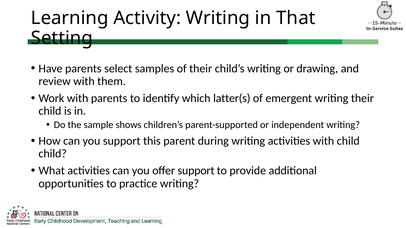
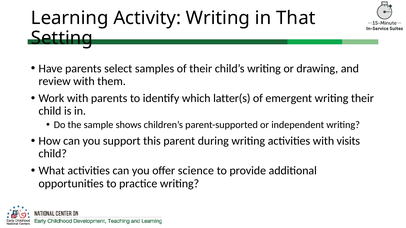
with child: child -> visits (348, 141)
offer support: support -> science (196, 171)
